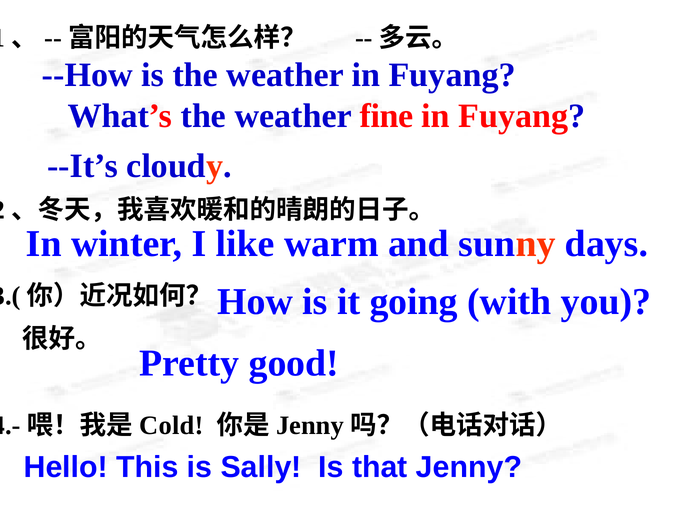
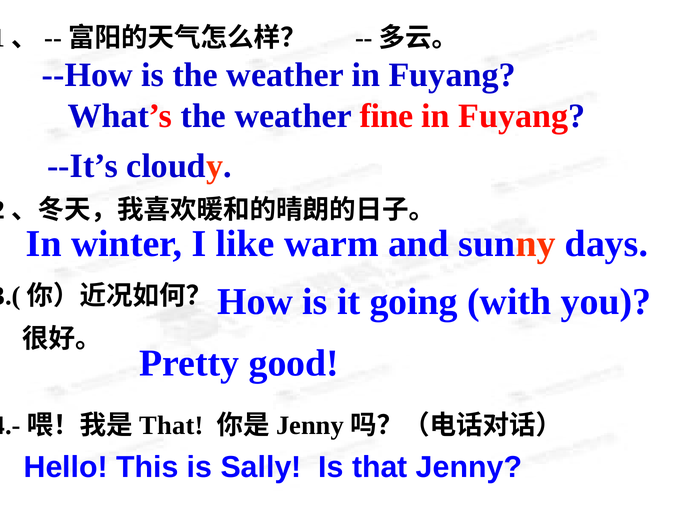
Cold: Cold -> That (171, 425)
